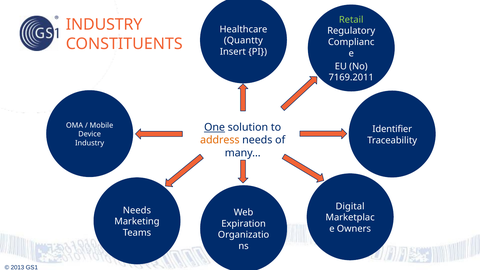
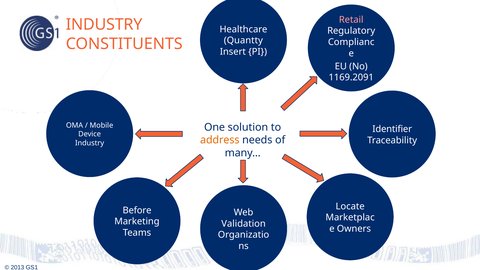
Retail colour: light green -> pink (351, 20)
7169.2011: 7169.2011 -> 1169.2091 (351, 78)
One underline: present -> none (215, 127)
Digital: Digital -> Locate (350, 206)
Needs: Needs -> Before (137, 210)
Expiration: Expiration -> Validation (244, 224)
